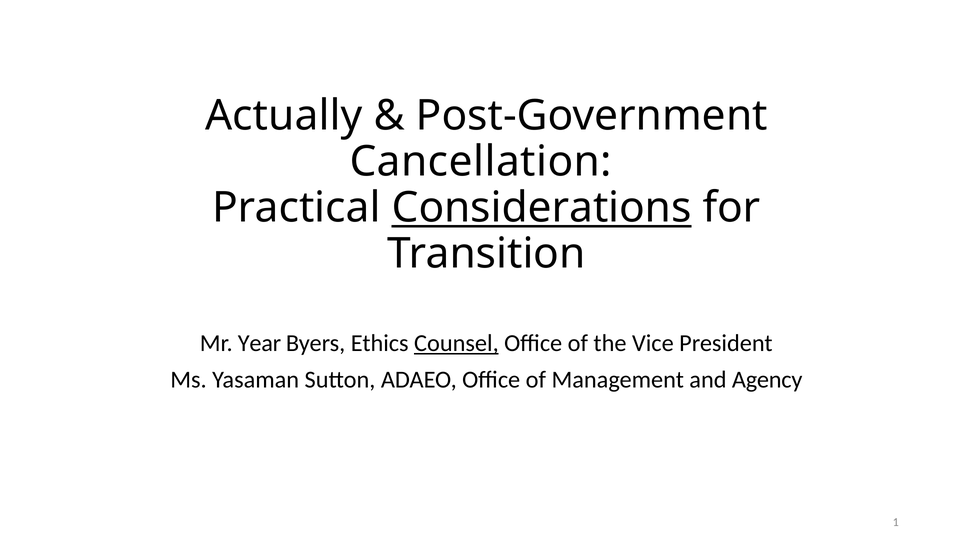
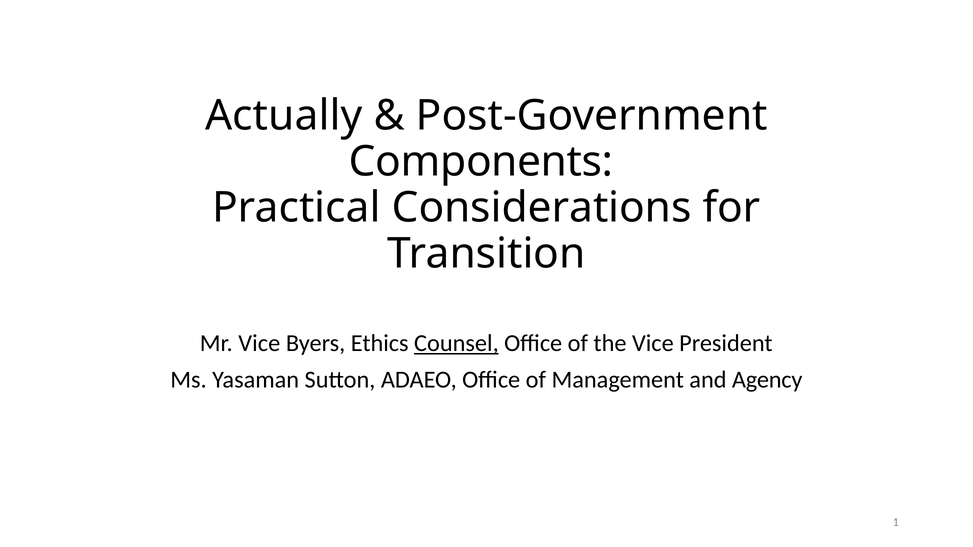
Cancellation: Cancellation -> Components (481, 162)
Considerations underline: present -> none (542, 208)
Mr Year: Year -> Vice (259, 343)
